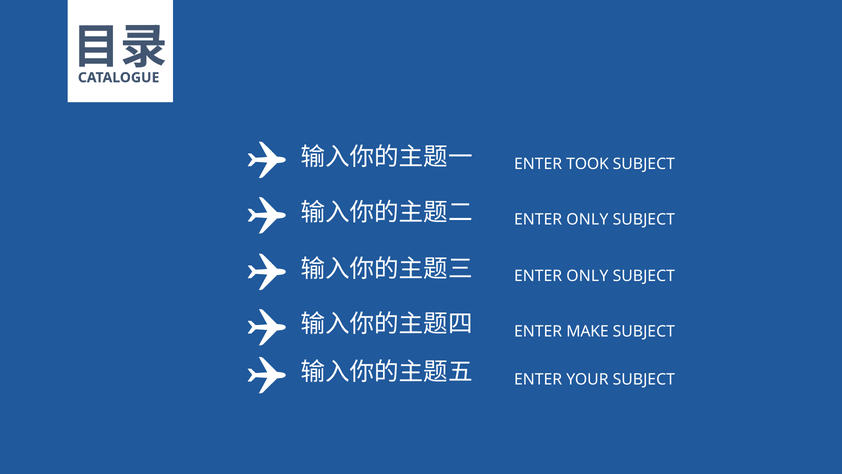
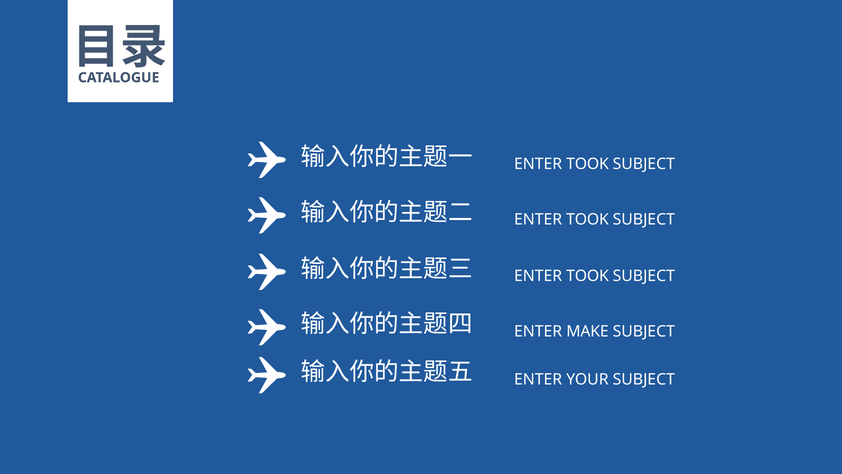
ONLY: ONLY -> TOOK (588, 219)
ONLY: ONLY -> TOOK (588, 276)
